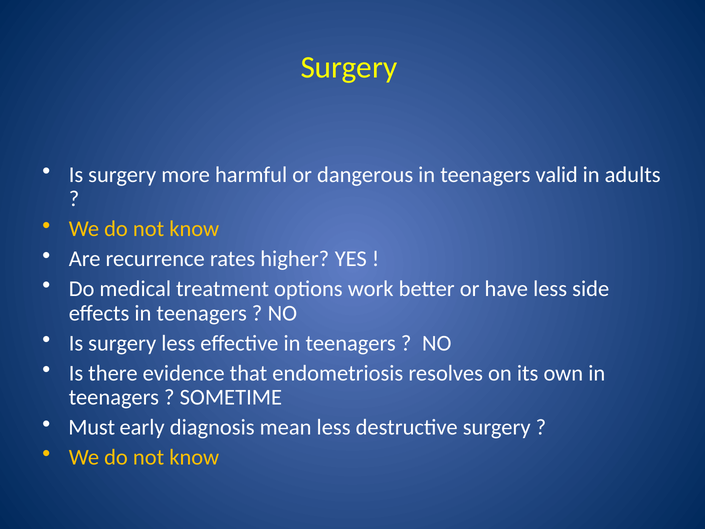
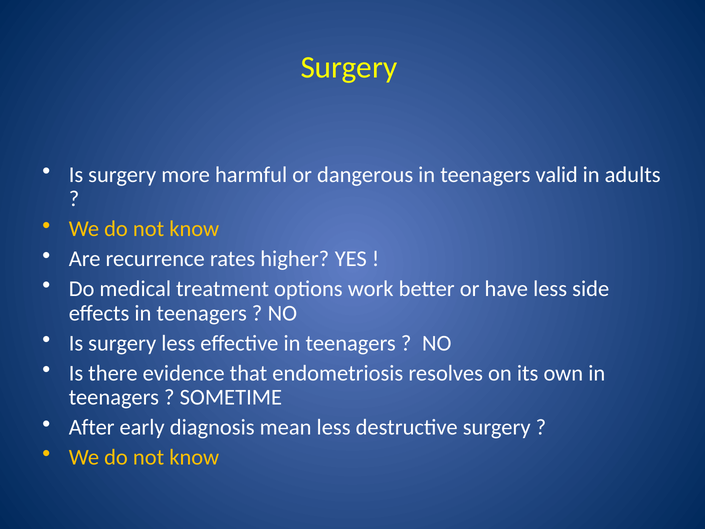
Must: Must -> After (92, 427)
